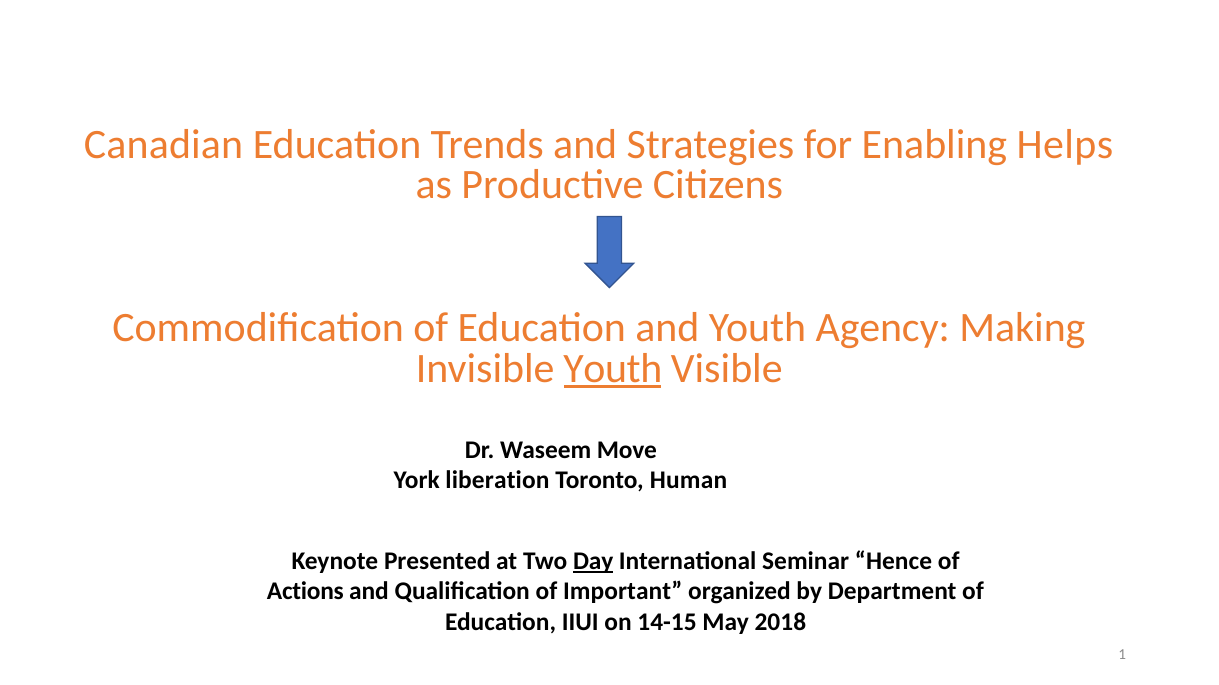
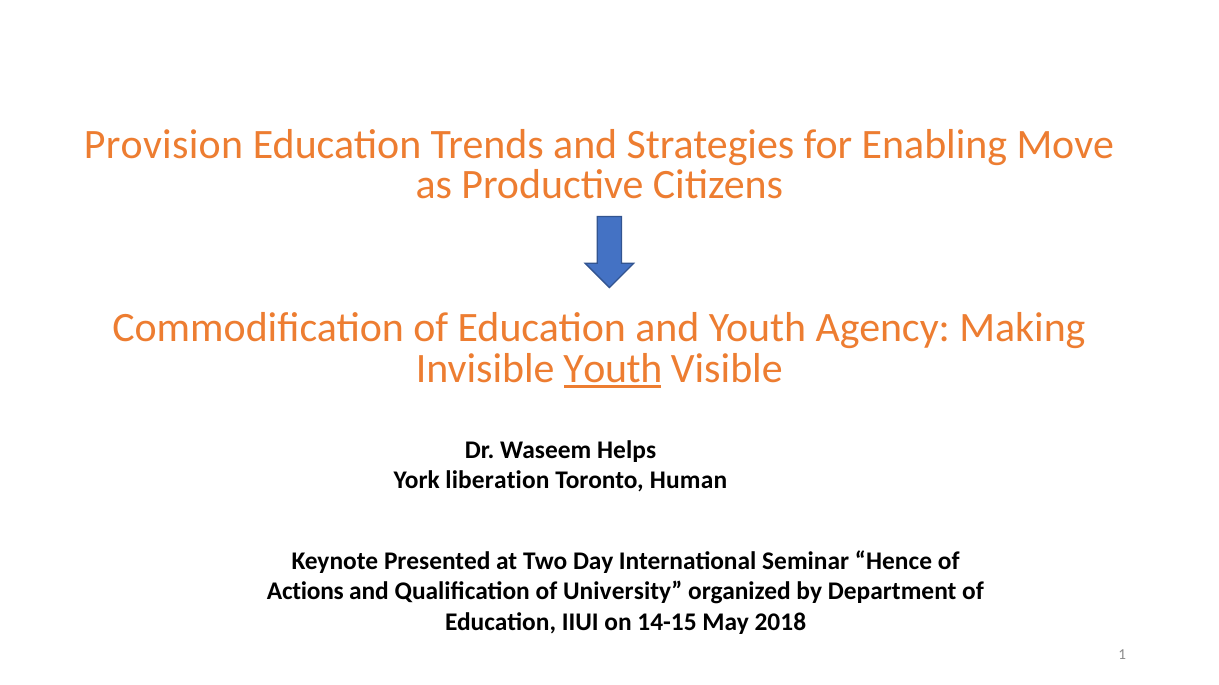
Canadian: Canadian -> Provision (163, 144)
Helps: Helps -> Move (1065, 144)
Move: Move -> Helps (627, 450)
Day underline: present -> none (593, 561)
Important: Important -> University (623, 592)
